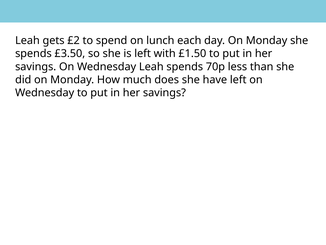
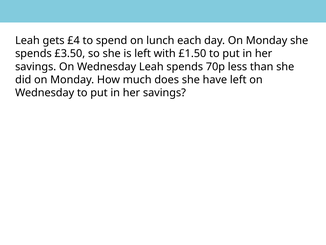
£2: £2 -> £4 (74, 40)
